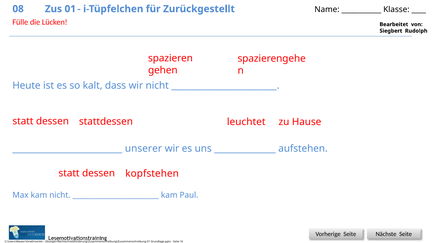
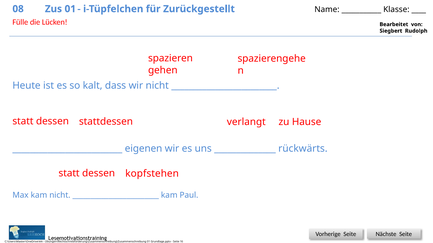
leuchtet: leuchtet -> verlangt (246, 122)
unserer: unserer -> eigenen (144, 149)
aufstehen: aufstehen -> rückwärts (303, 149)
